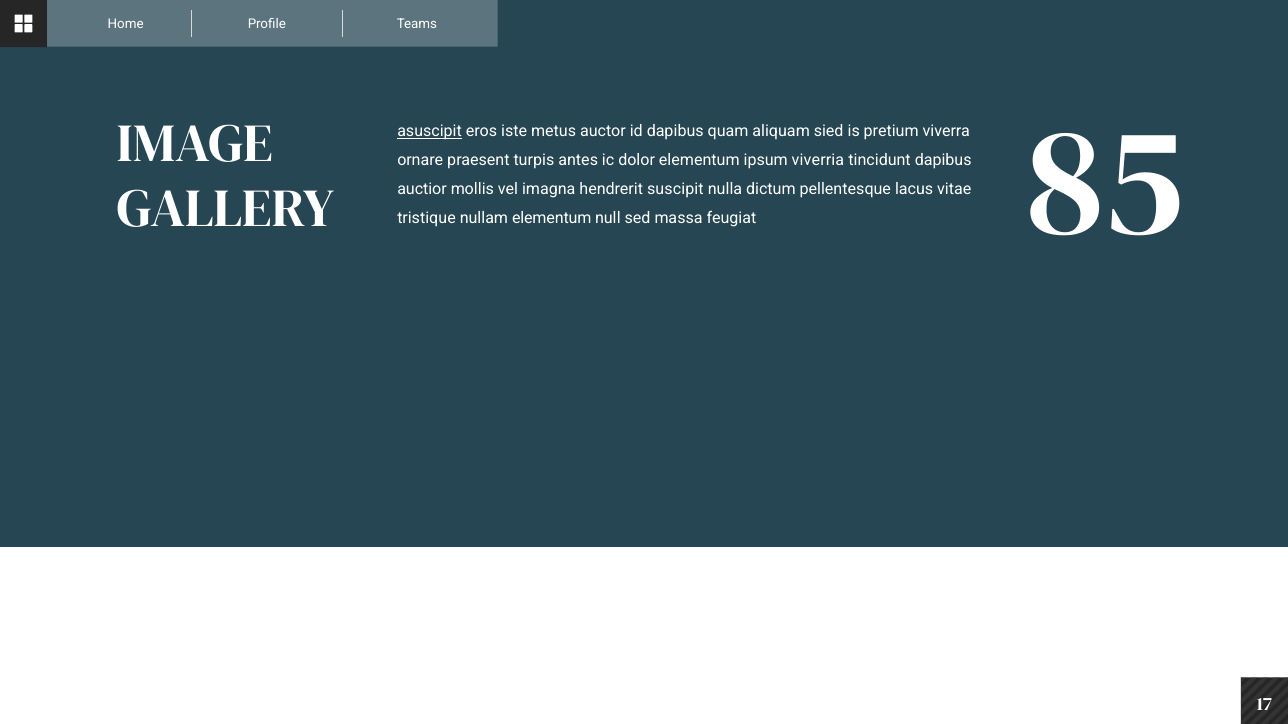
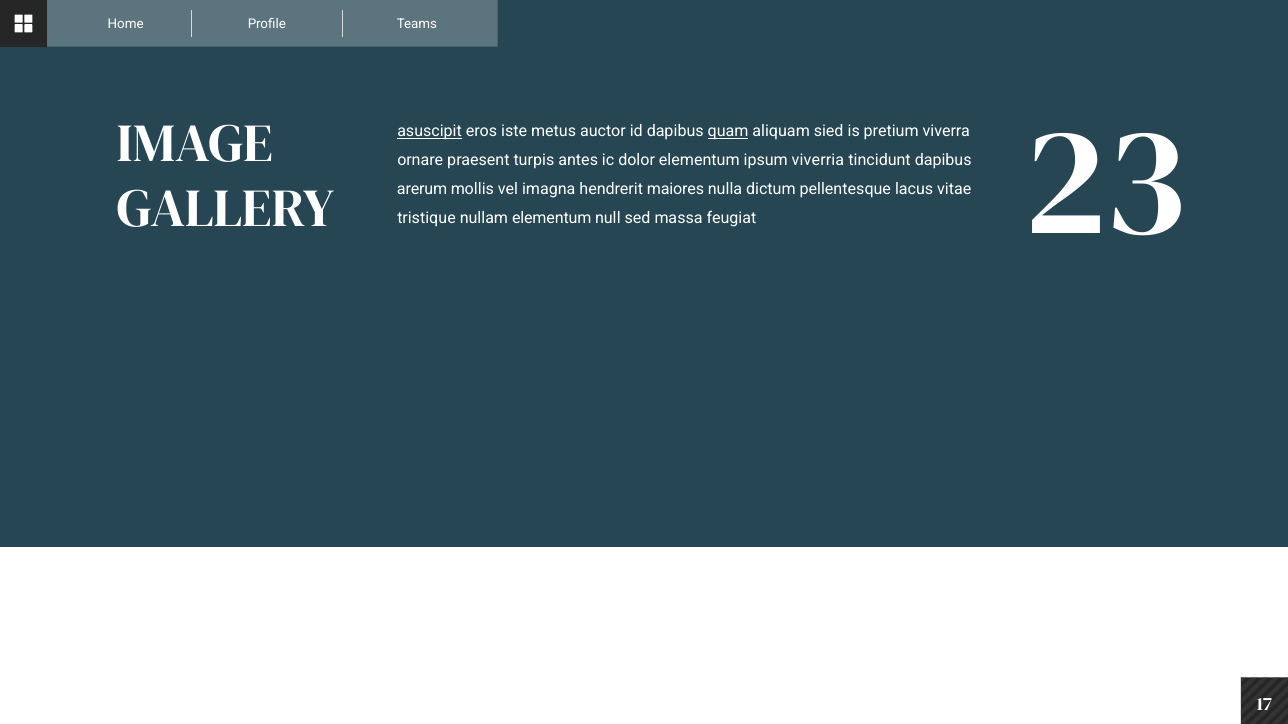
quam underline: none -> present (728, 132)
auctior: auctior -> arerum (422, 190)
suscipit: suscipit -> maiores (676, 190)
85: 85 -> 23 (1105, 183)
